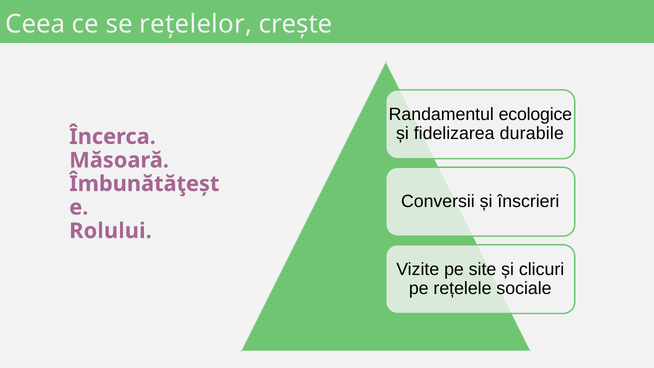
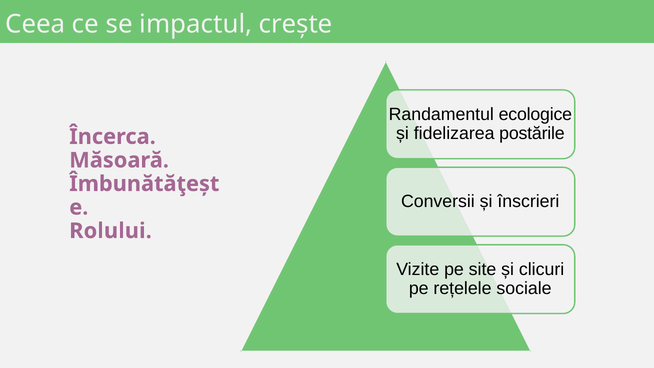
rețelelor: rețelelor -> impactul (196, 24)
durabile: durabile -> postările (532, 133)
